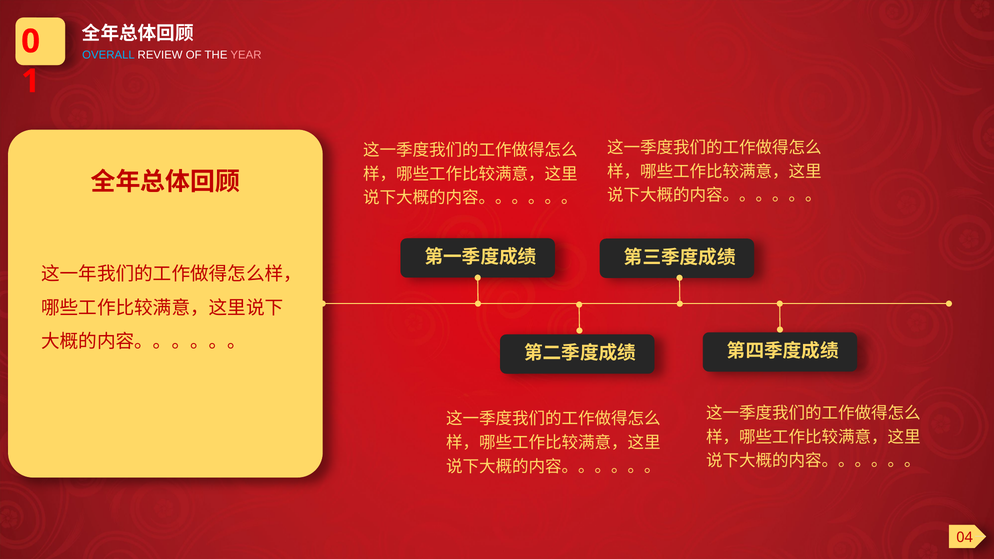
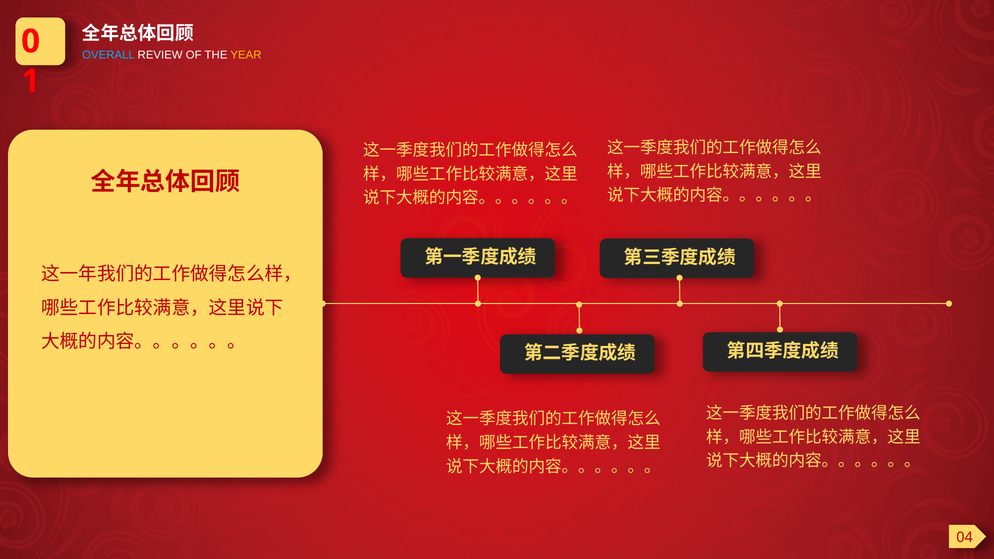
YEAR colour: pink -> yellow (246, 55)
